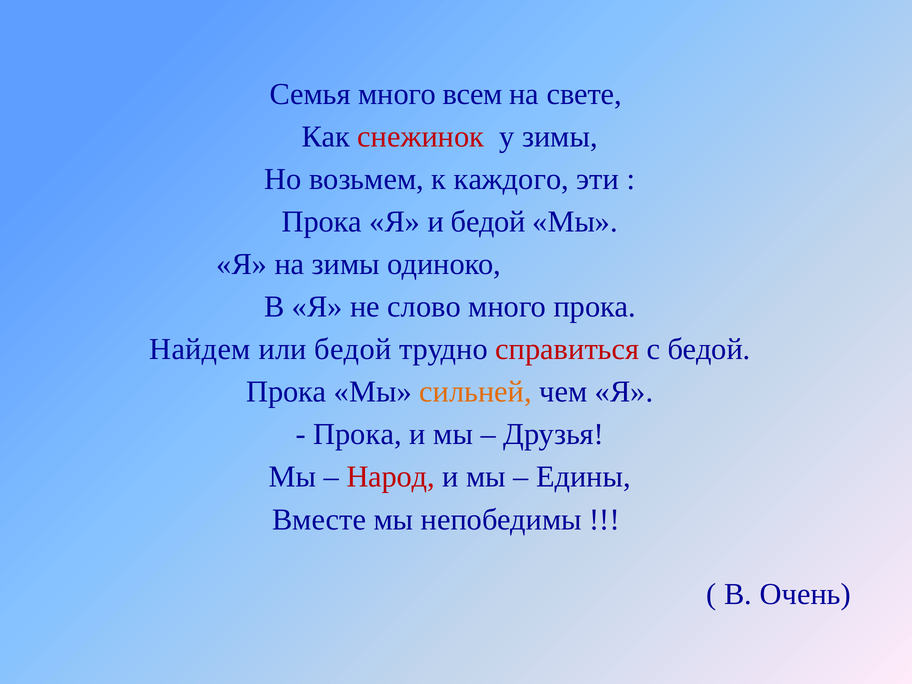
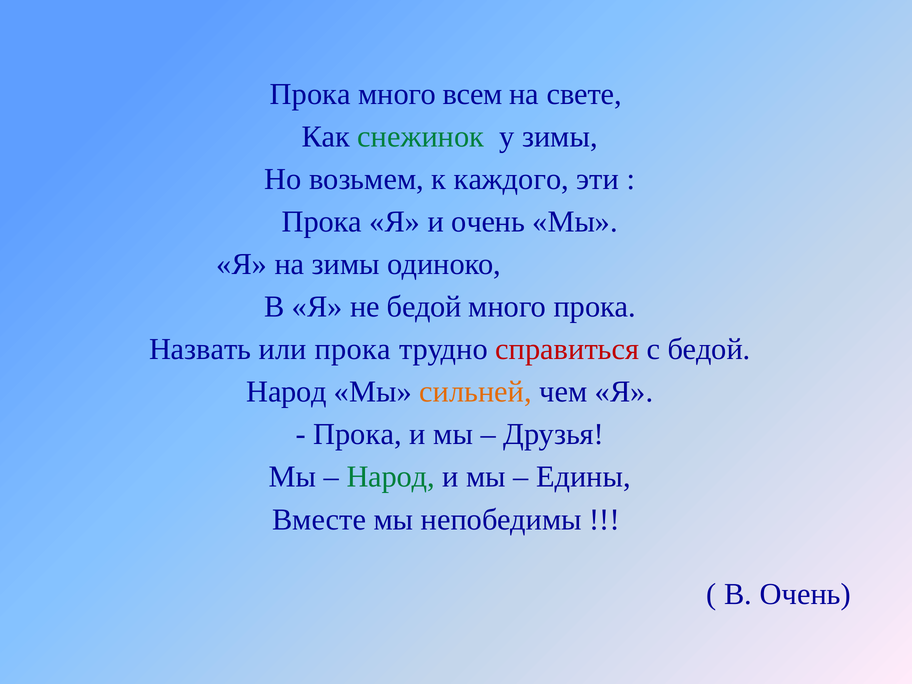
Семья: Семья -> Прока (310, 94)
снежинок colour: red -> green (421, 137)
и бедой: бедой -> очень (488, 222)
не слово: слово -> бедой (424, 307)
Найдем: Найдем -> Назвать (200, 349)
или бедой: бедой -> прока (353, 349)
Прока: Прока -> Народ (286, 392)
Народ colour: red -> green (391, 477)
